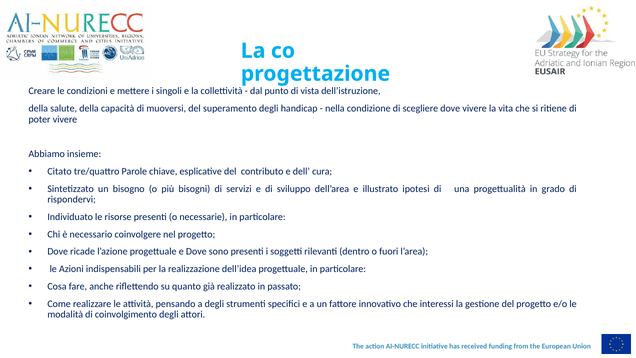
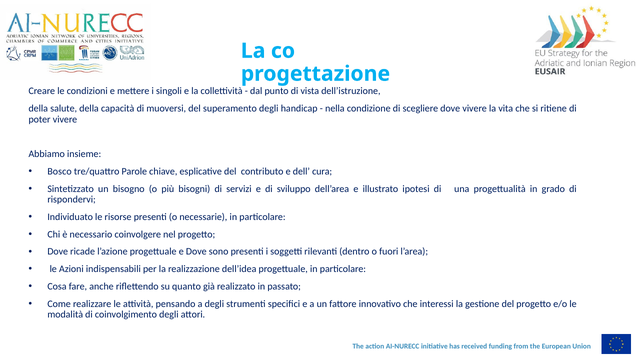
Citato: Citato -> Bosco (60, 171)
